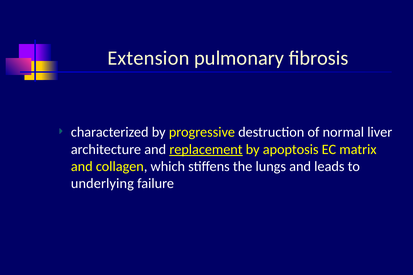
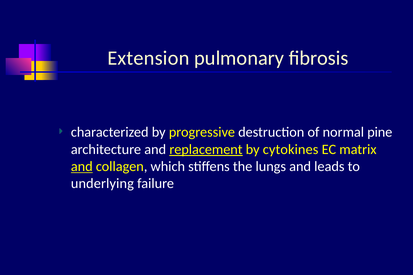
liver: liver -> pine (380, 132)
apoptosis: apoptosis -> cytokines (291, 150)
and underline: none -> present (82, 167)
